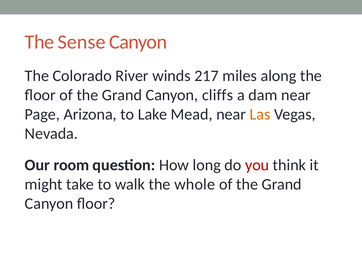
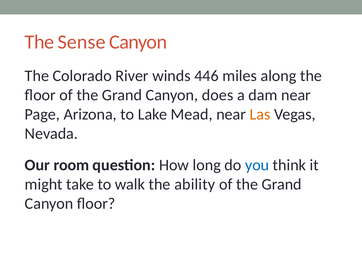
217: 217 -> 446 (206, 76)
cliffs: cliffs -> does (218, 95)
you colour: red -> blue (257, 165)
whole: whole -> ability (195, 185)
